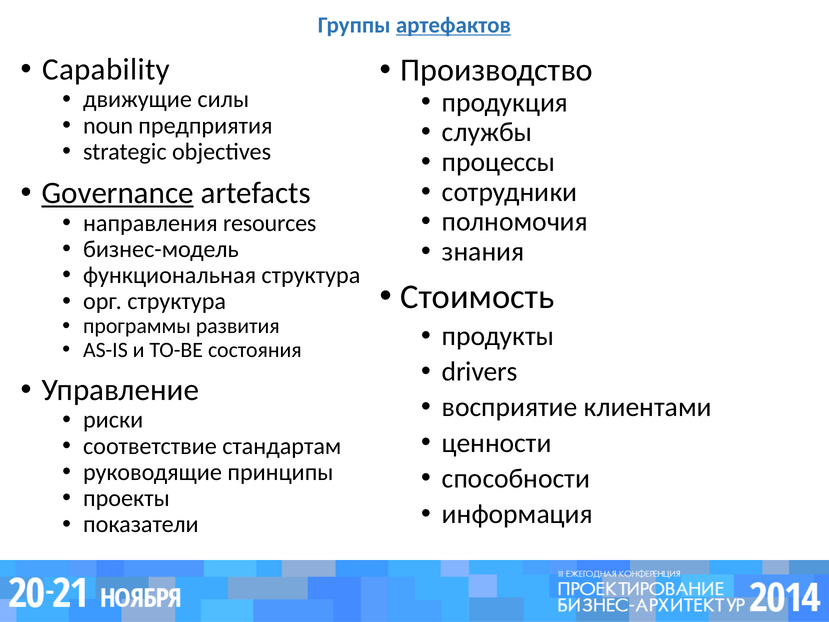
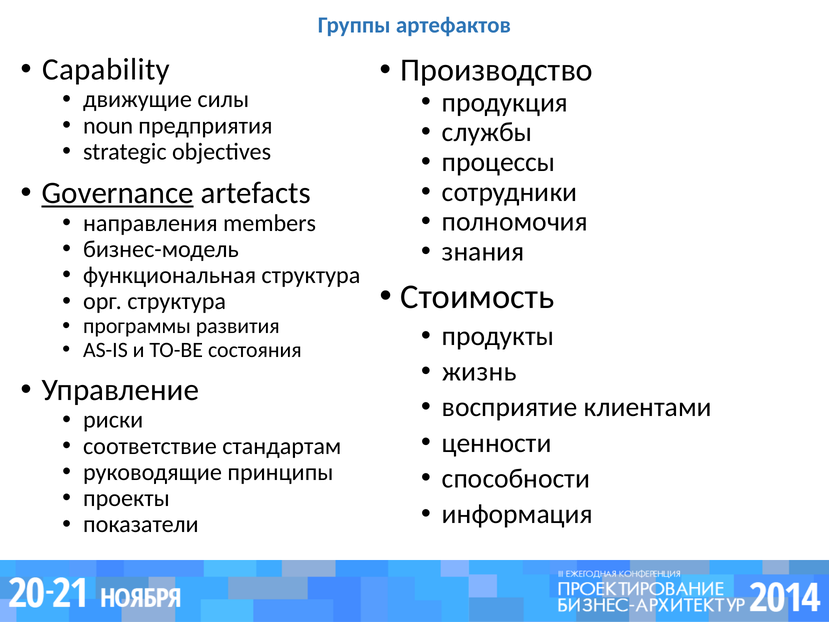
артефактов underline: present -> none (453, 25)
resources: resources -> members (270, 223)
drivers: drivers -> жизнь (479, 372)
